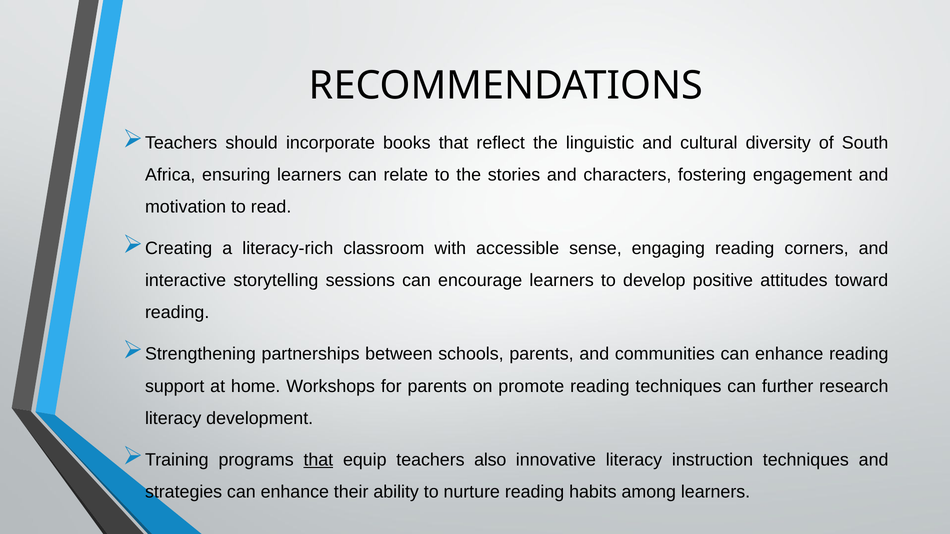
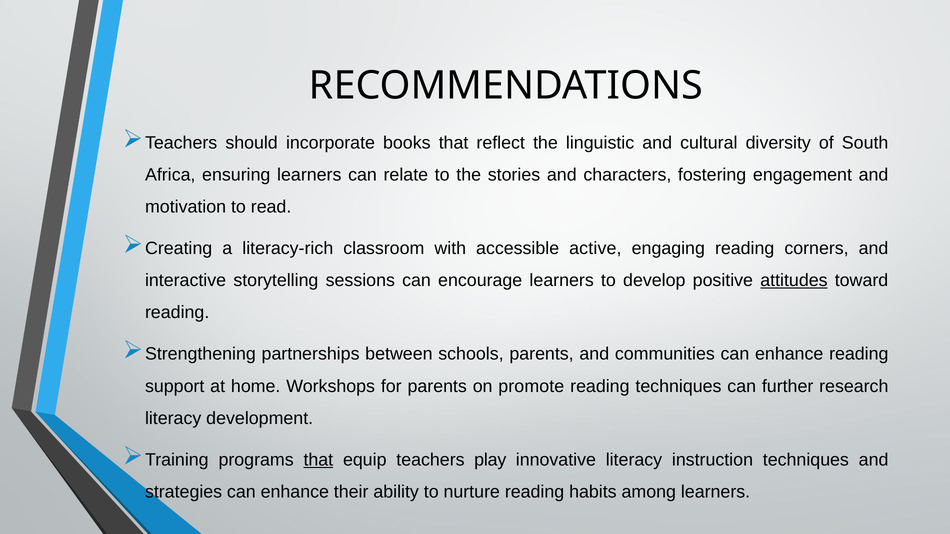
sense: sense -> active (595, 249)
attitudes underline: none -> present (794, 281)
also: also -> play (490, 460)
